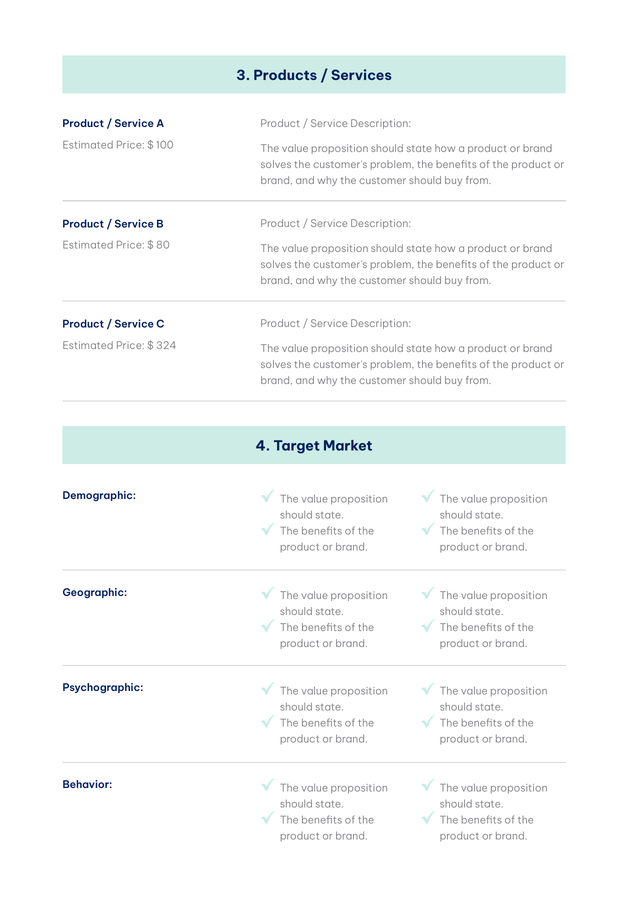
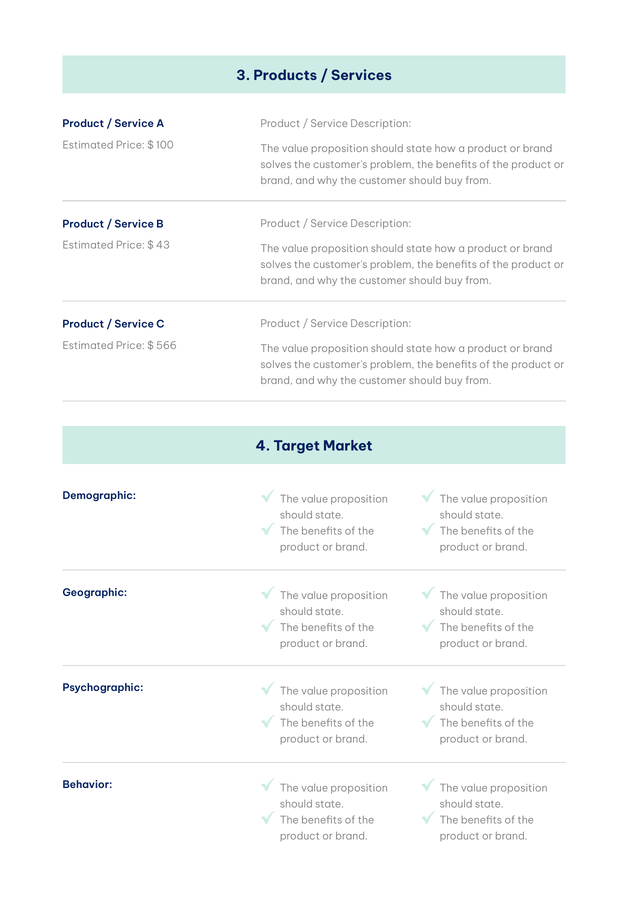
80: 80 -> 43 (163, 246)
324: 324 -> 566 (166, 346)
